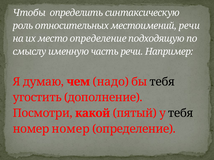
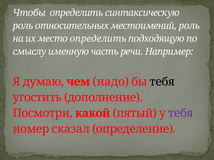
местоимений речи: речи -> роль (189, 26)
место определение: определение -> определить (98, 39)
тебя colour: black -> purple (181, 114)
номер номер: номер -> сказал (71, 129)
